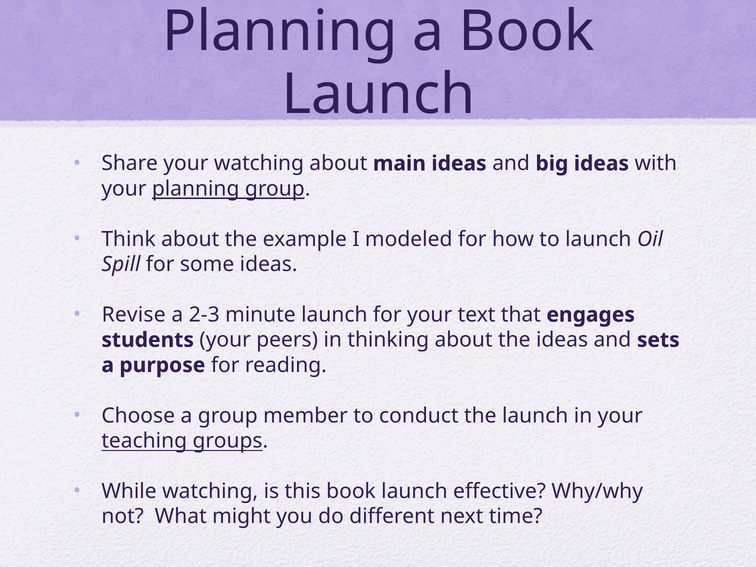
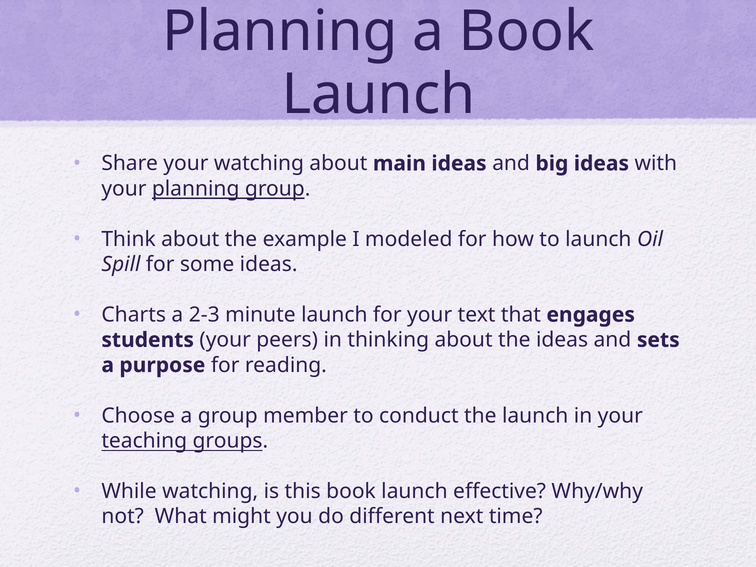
Revise: Revise -> Charts (134, 315)
